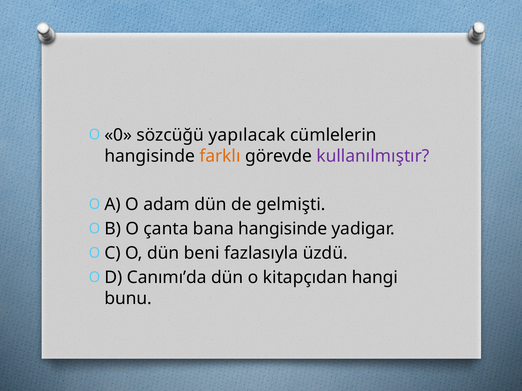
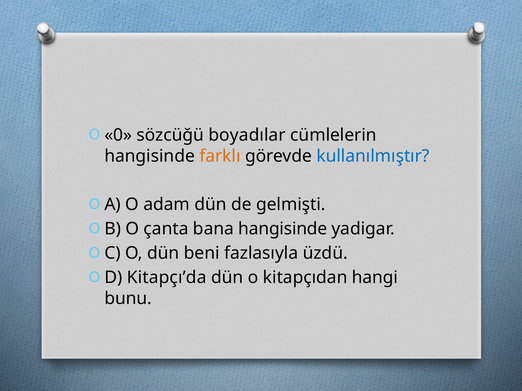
yapılacak: yapılacak -> boyadılar (247, 135)
kullanılmıştır colour: purple -> blue (373, 156)
Canımı’da: Canımı’da -> Kitapçı’da (167, 278)
